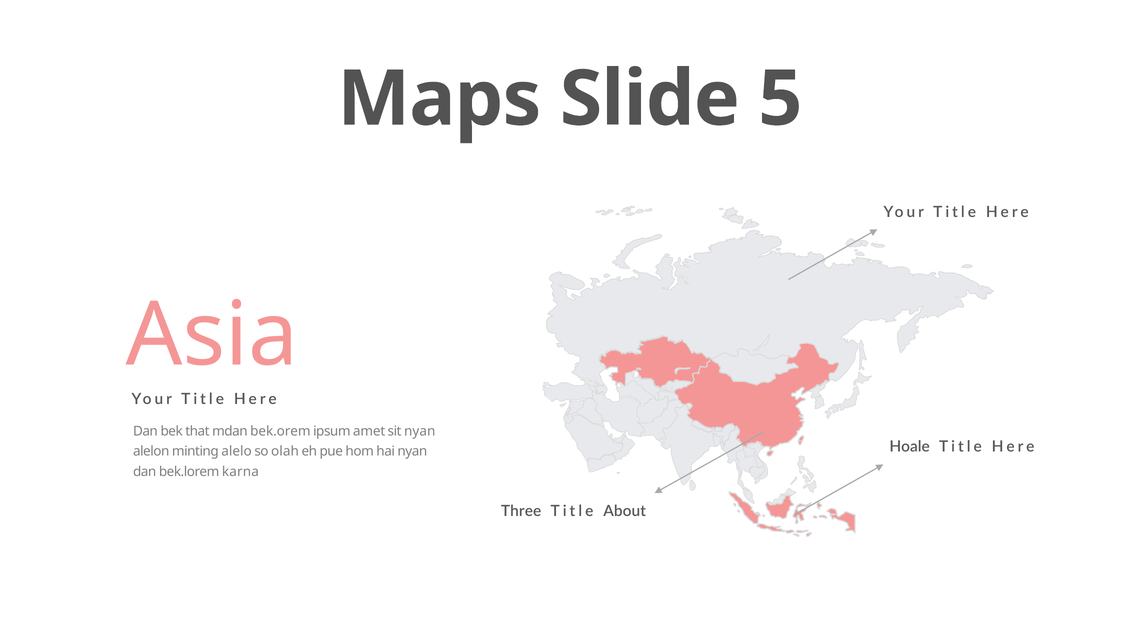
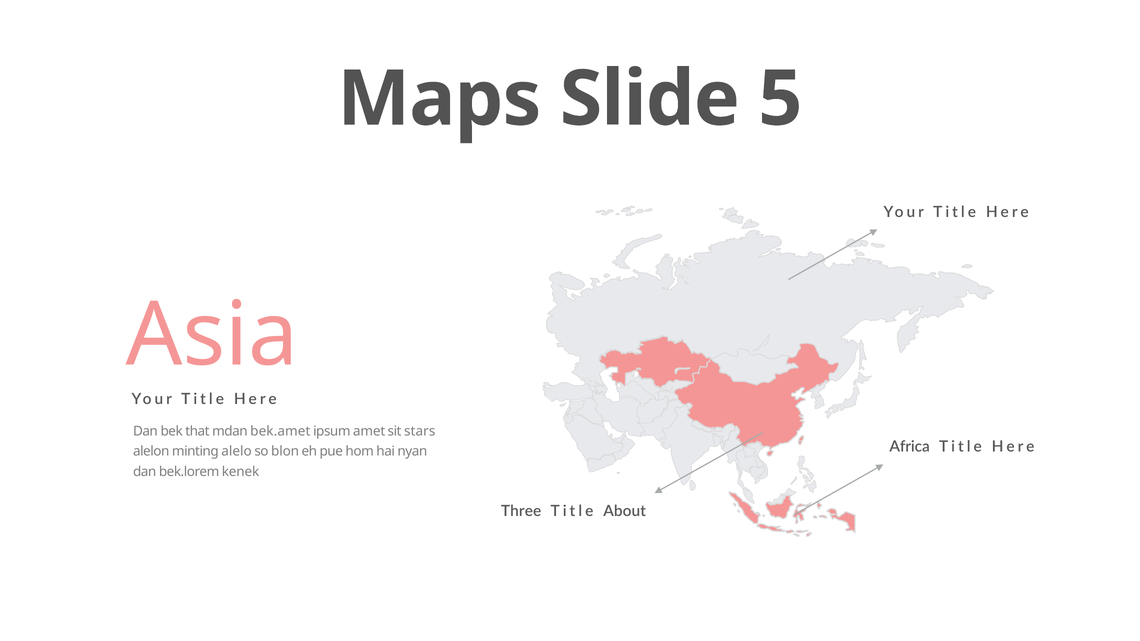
bek.orem: bek.orem -> bek.amet (280, 431)
sit nyan: nyan -> stars (420, 431)
Hoale: Hoale -> Africa (910, 447)
olah: olah -> blon (285, 452)
karna: karna -> kenek (241, 472)
